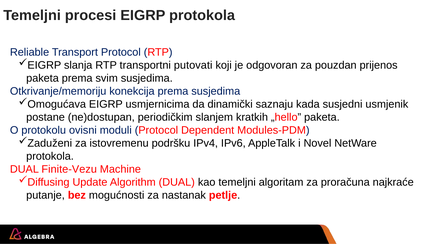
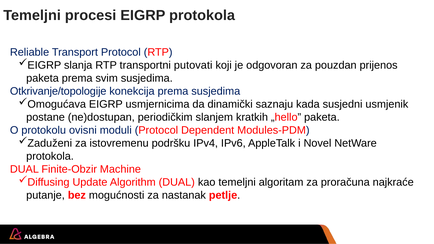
Otkrivanje/memoriju: Otkrivanje/memoriju -> Otkrivanje/topologije (58, 91)
Finite-Vezu: Finite-Vezu -> Finite-Obzir (69, 169)
